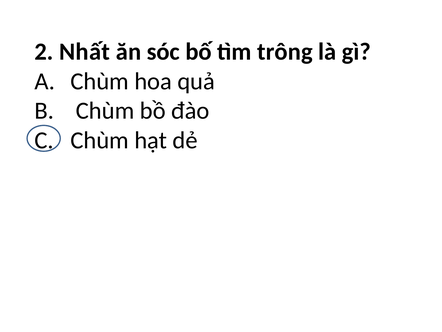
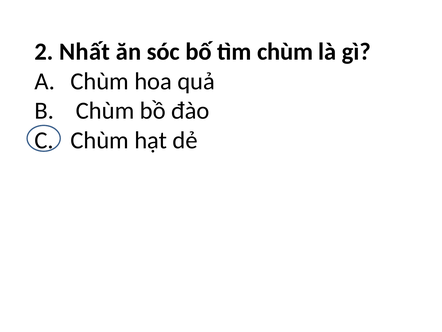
tìm trông: trông -> chùm (285, 52)
